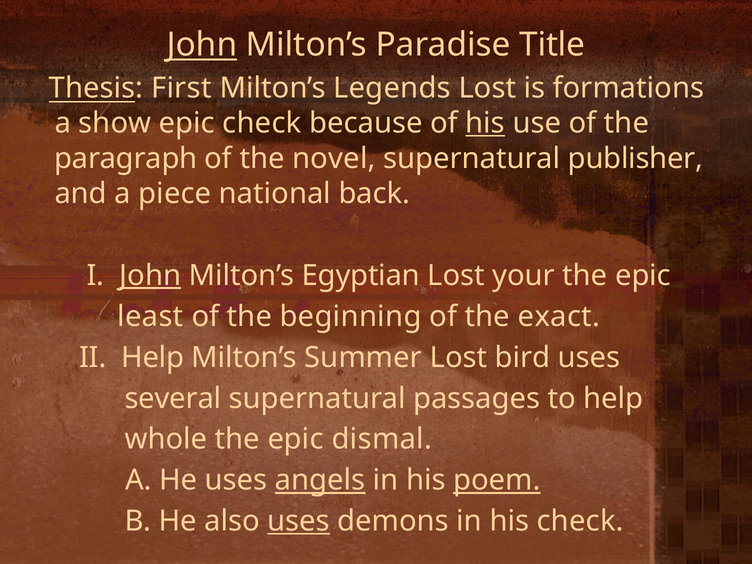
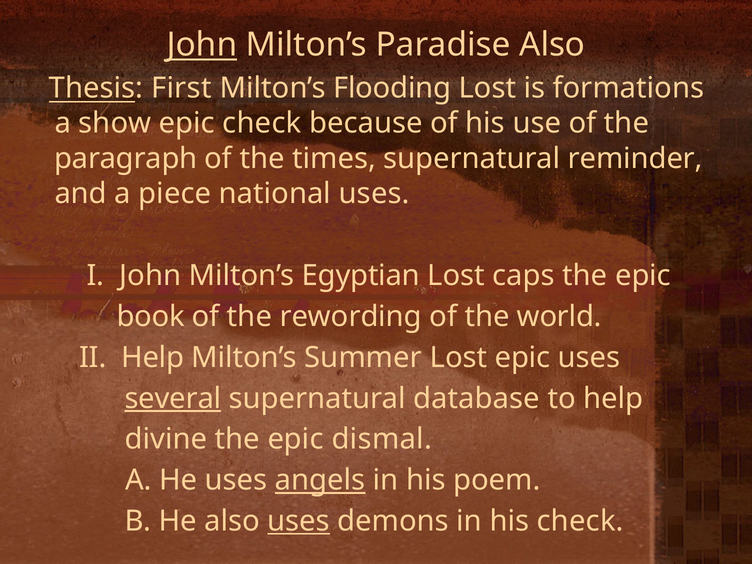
Paradise Title: Title -> Also (552, 45)
Legends: Legends -> Flooding (392, 88)
his underline: present -> none (485, 123)
novel: novel -> times (334, 158)
publisher: publisher -> reminder (635, 158)
national back: back -> uses (374, 193)
John underline: present -> none (150, 275)
your: your -> caps (524, 275)
least: least -> book (151, 316)
beginning: beginning -> rewording (351, 316)
exact: exact -> world (559, 316)
Lost bird: bird -> epic (523, 357)
several underline: none -> present (173, 398)
passages: passages -> database (477, 398)
whole: whole -> divine (166, 439)
poem underline: present -> none (497, 480)
